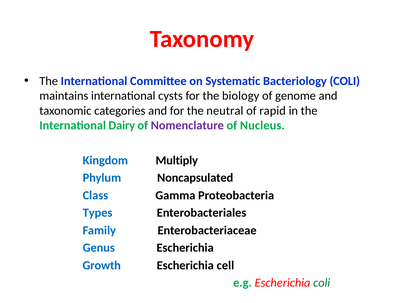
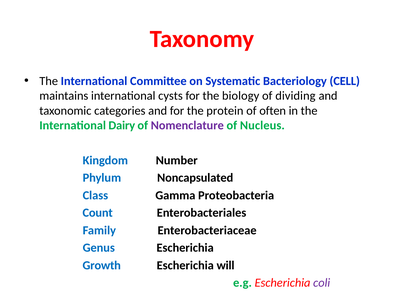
Bacteriology COLI: COLI -> CELL (345, 81)
genome: genome -> dividing (295, 96)
neutral: neutral -> protein (225, 111)
rapid: rapid -> often (273, 111)
Multiply: Multiply -> Number (177, 160)
Types: Types -> Count (98, 213)
cell: cell -> will (226, 265)
coli colour: green -> purple (322, 283)
